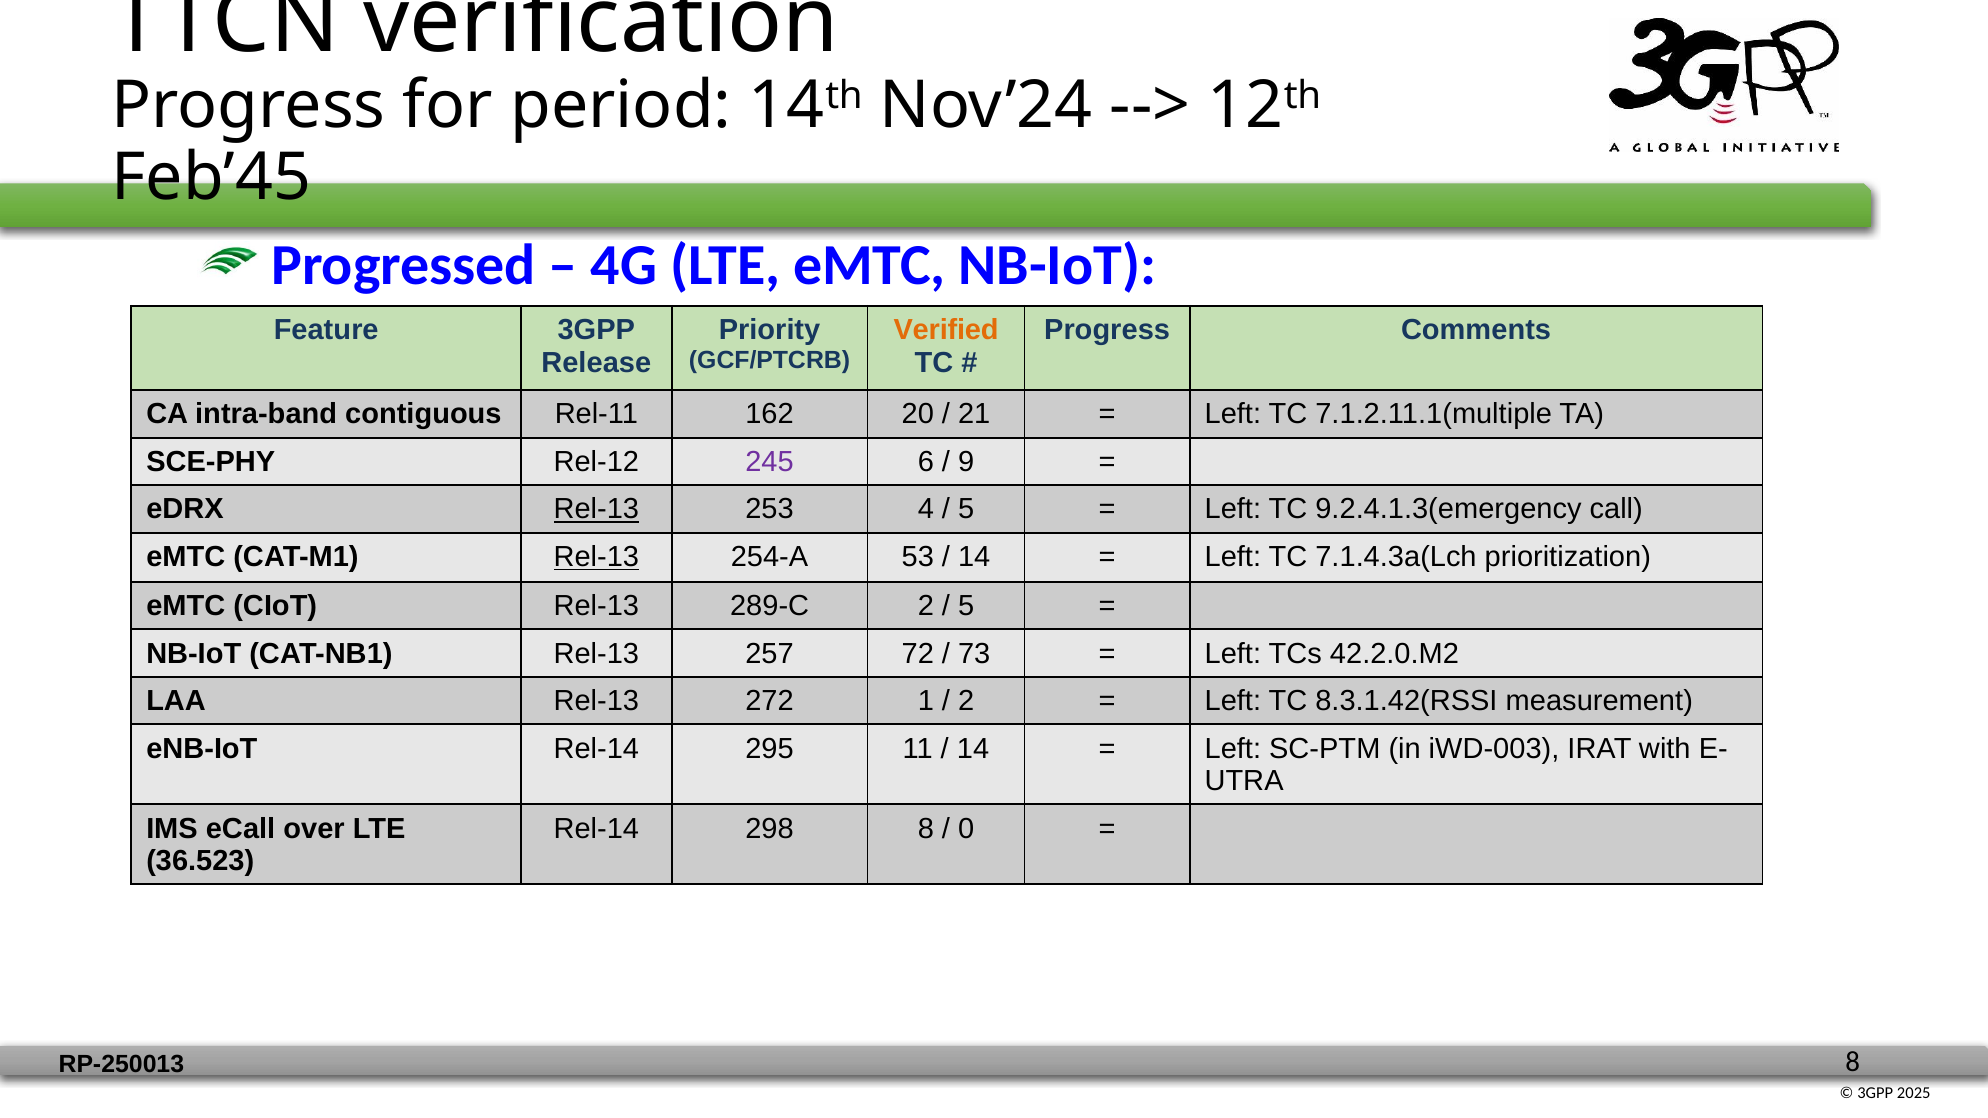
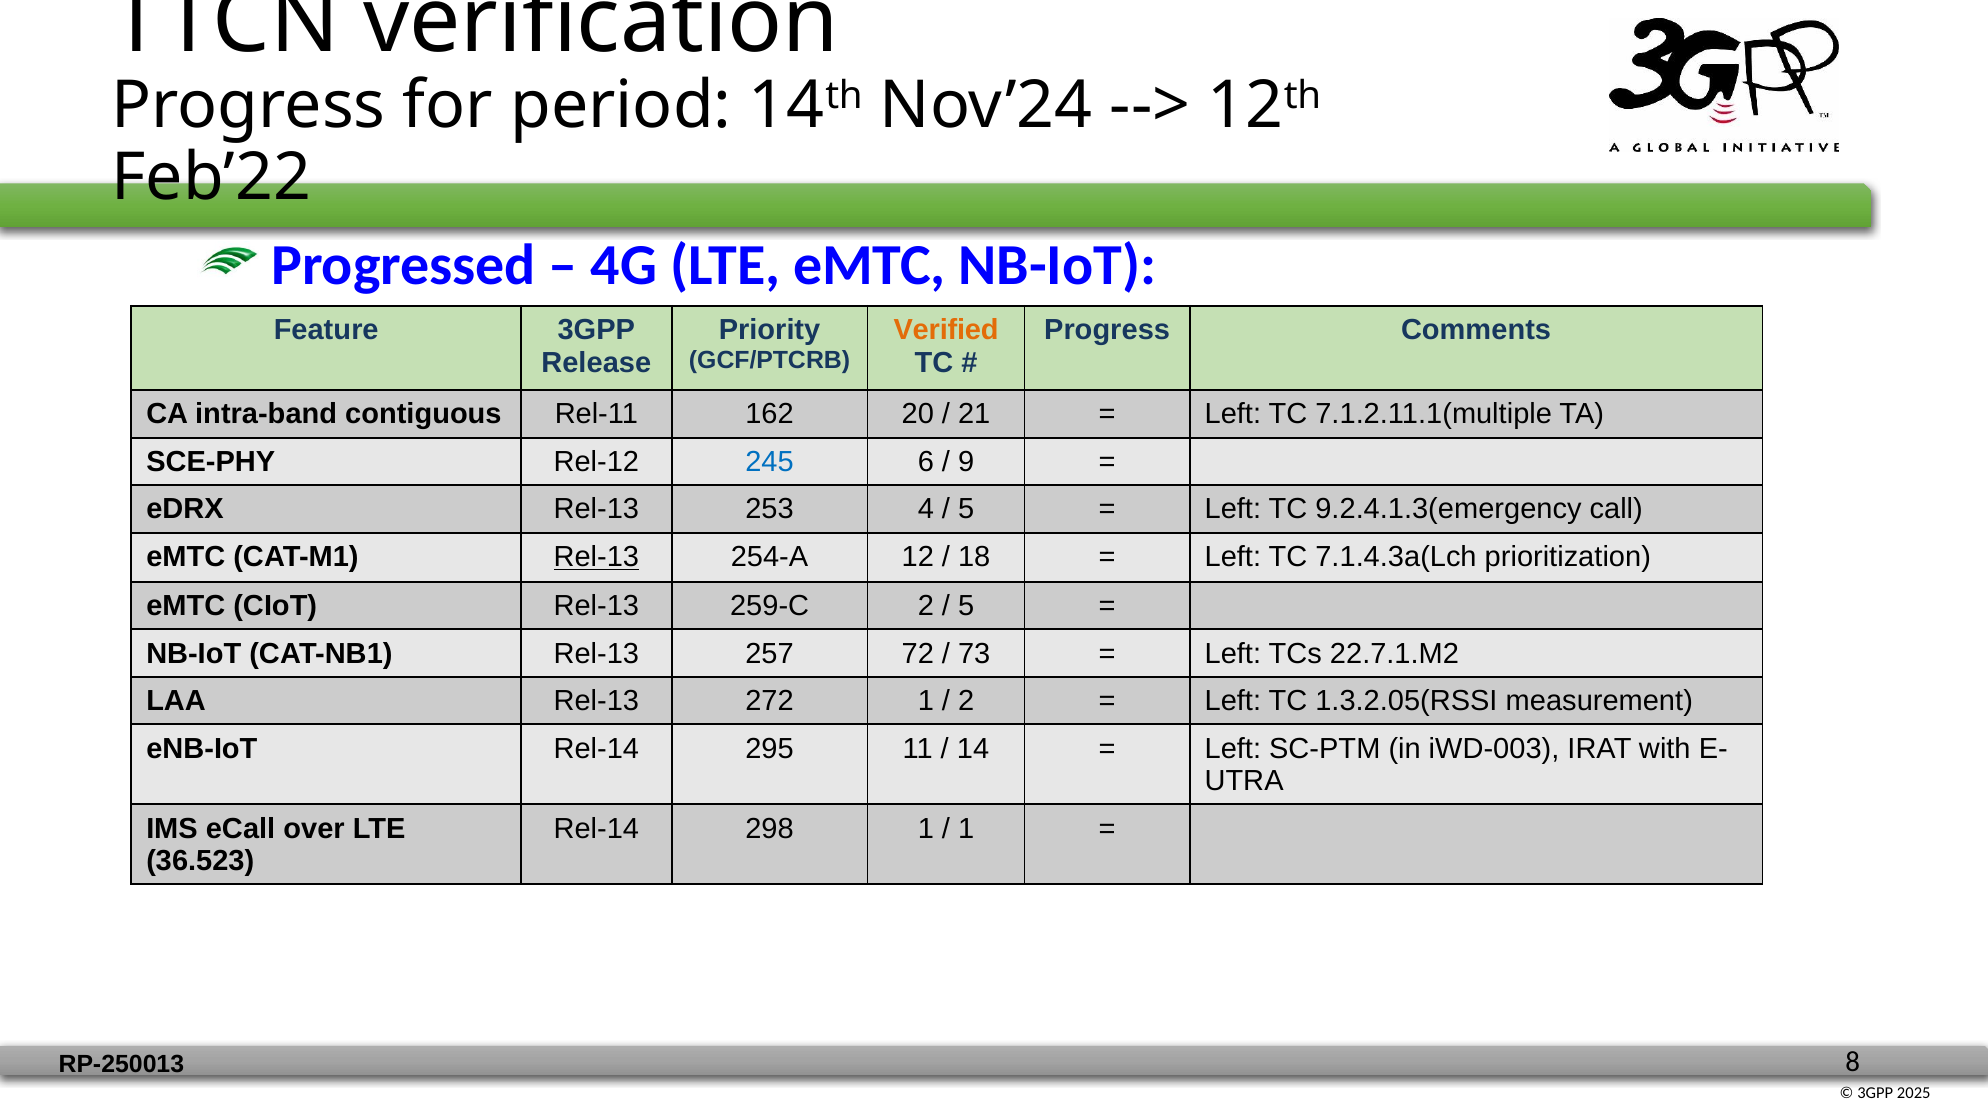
Feb’45: Feb’45 -> Feb’22 (211, 178)
245 colour: purple -> blue (770, 462)
Rel-13 underline: present -> none (596, 510)
53: 53 -> 12 (918, 557)
14: 14 -> 18 (974, 557)
289-C: 289-C -> 259-C (770, 606)
42.2.0.M2: 42.2.0.M2 -> 22.7.1.M2 (1394, 654)
8.3.1.42(RSSI: 8.3.1.42(RSSI -> 1.3.2.05(RSSI (1406, 701)
298 8: 8 -> 1 (926, 829)
0: 0 -> 1 (966, 829)
